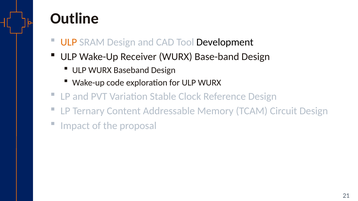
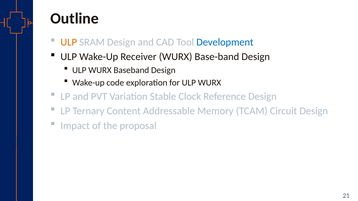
Development colour: black -> blue (225, 42)
